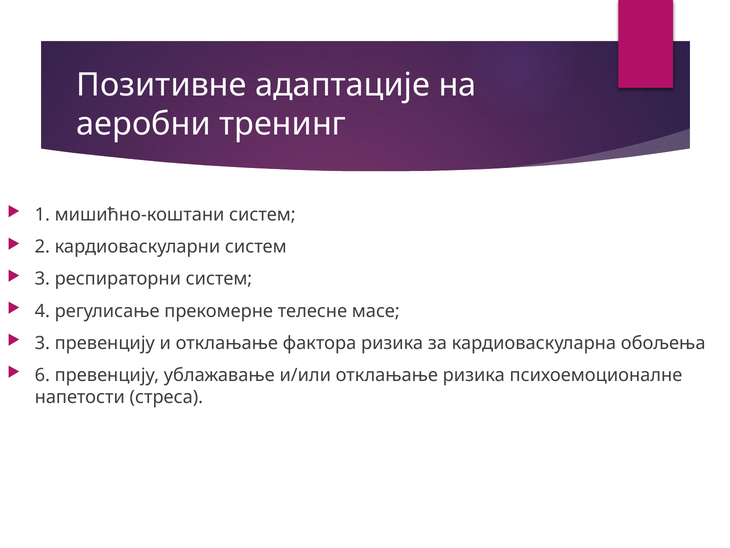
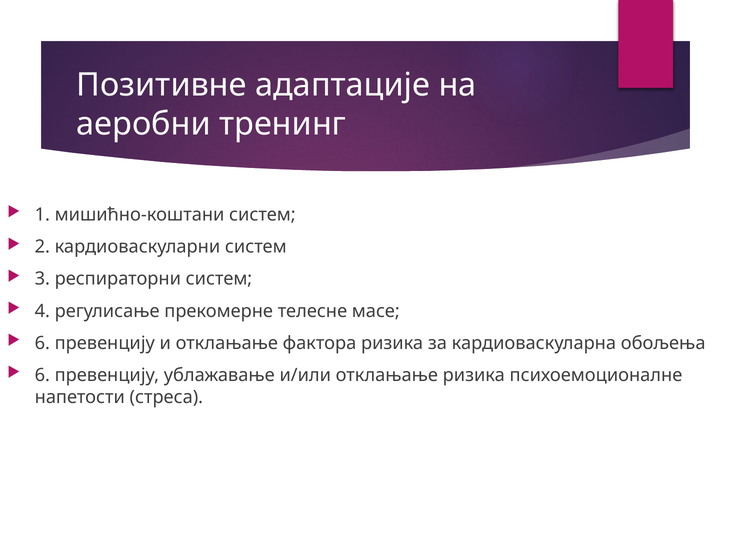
3: 3 -> 6 (42, 343)
